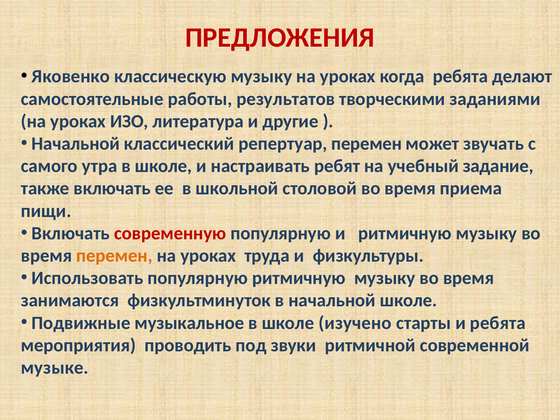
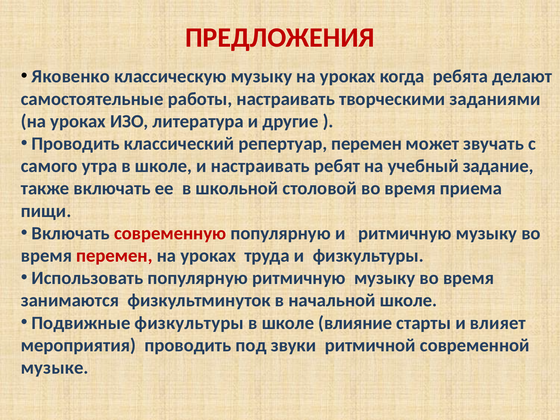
работы результатов: результатов -> настраивать (286, 99)
Начальной: Начальной -> Проводить (76, 144)
перемен colour: orange -> red (114, 256)
Подвижные музыкальное: музыкальное -> физкультуры (189, 323)
изучено: изучено -> влияние (355, 323)
и ребята: ребята -> влияет (498, 323)
